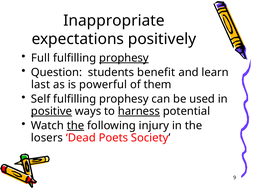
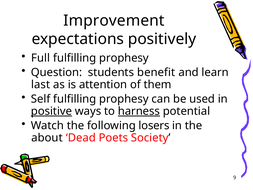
Inappropriate: Inappropriate -> Improvement (114, 20)
prophesy underline: present -> none (124, 58)
powerful: powerful -> attention (103, 84)
the underline: present -> none (76, 125)
injury: injury -> losers (154, 125)
losers: losers -> about (47, 138)
